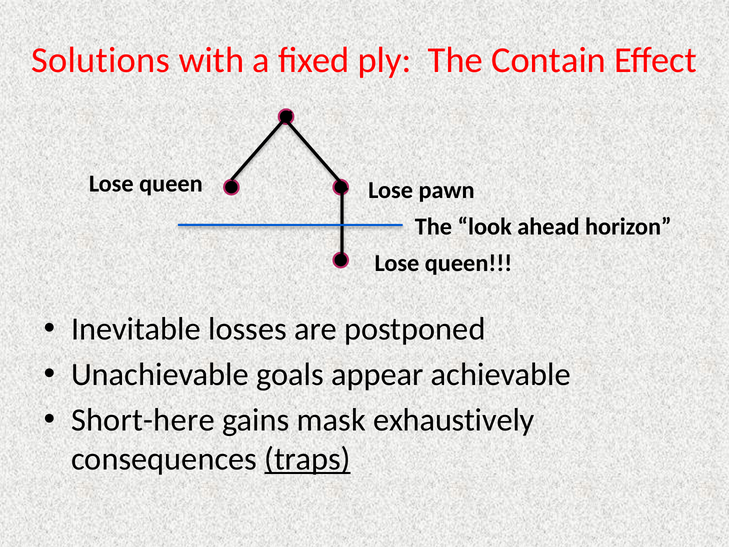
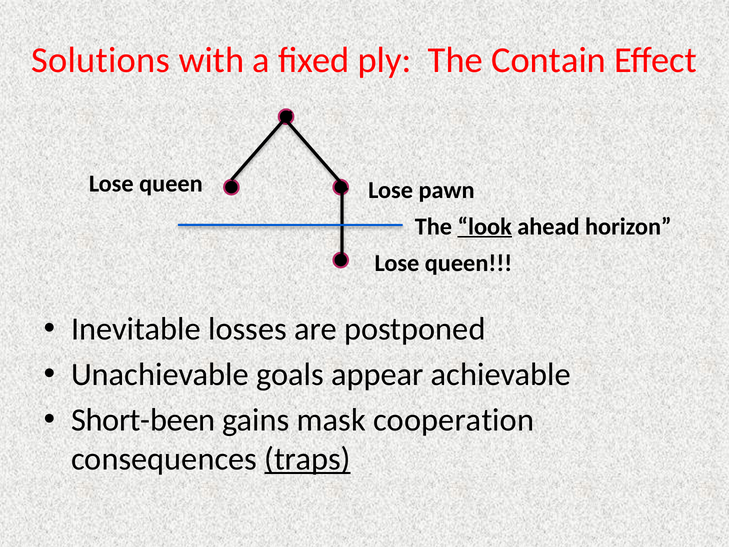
look underline: none -> present (485, 226)
Short-here: Short-here -> Short-been (143, 420)
exhaustively: exhaustively -> cooperation (454, 420)
